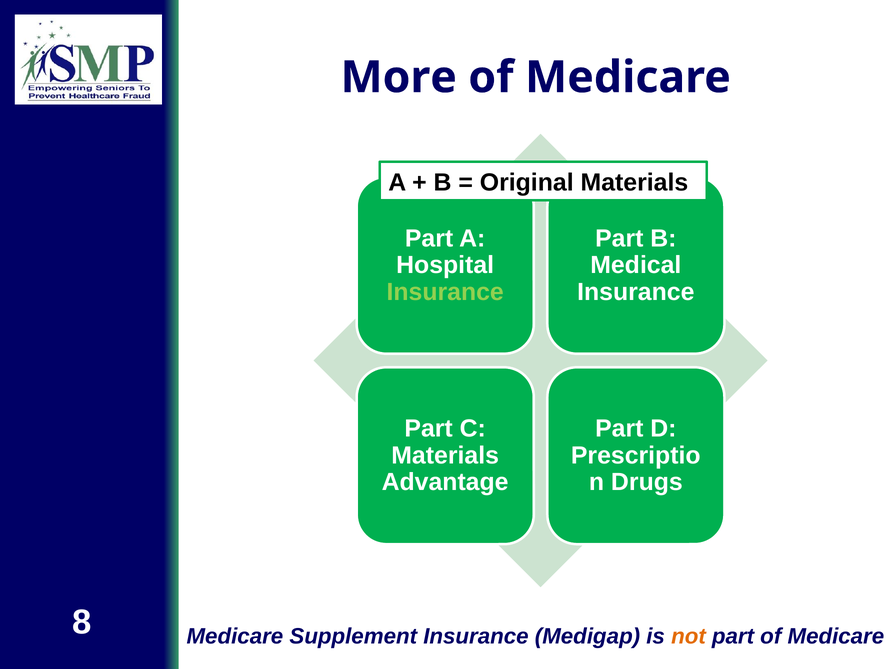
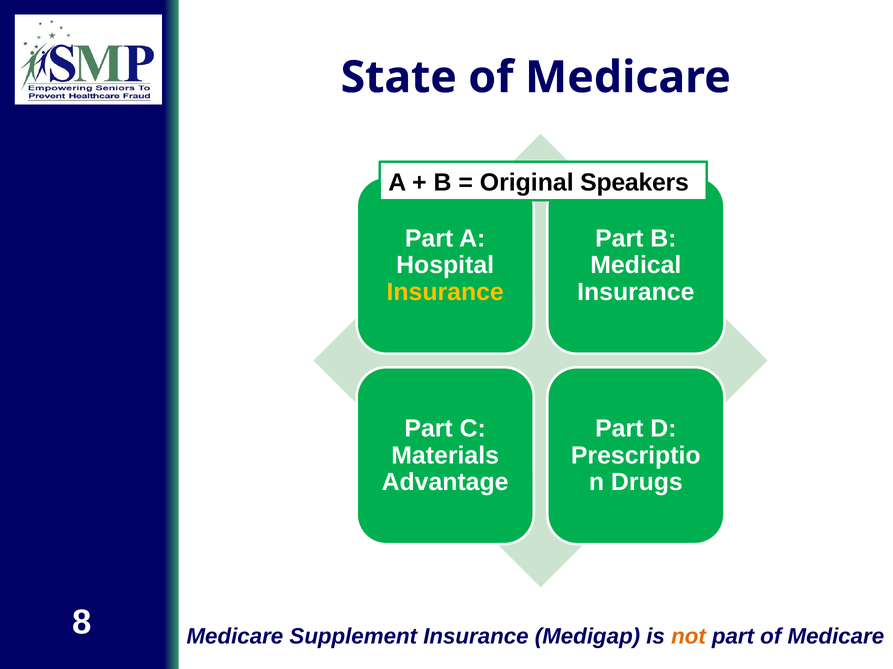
More: More -> State (399, 78)
Original Materials: Materials -> Speakers (635, 183)
Insurance colour: light green -> yellow (445, 292)
